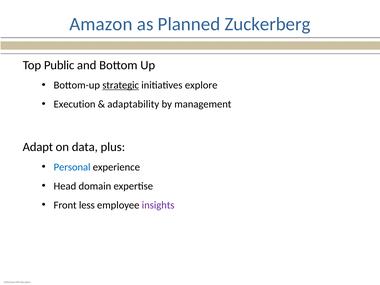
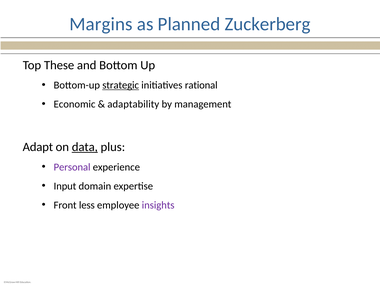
Amazon: Amazon -> Margins (101, 24)
Public: Public -> These (59, 65)
explore: explore -> rational (201, 85)
Execution: Execution -> Economic (75, 104)
data underline: none -> present (85, 147)
Personal colour: blue -> purple (72, 167)
Head: Head -> Input (65, 186)
